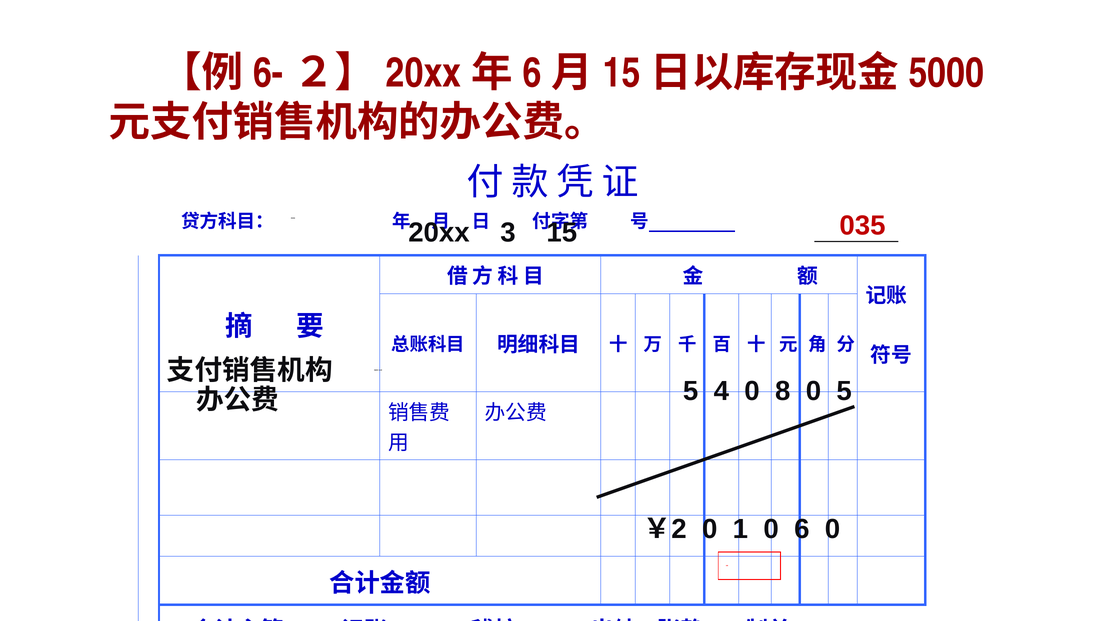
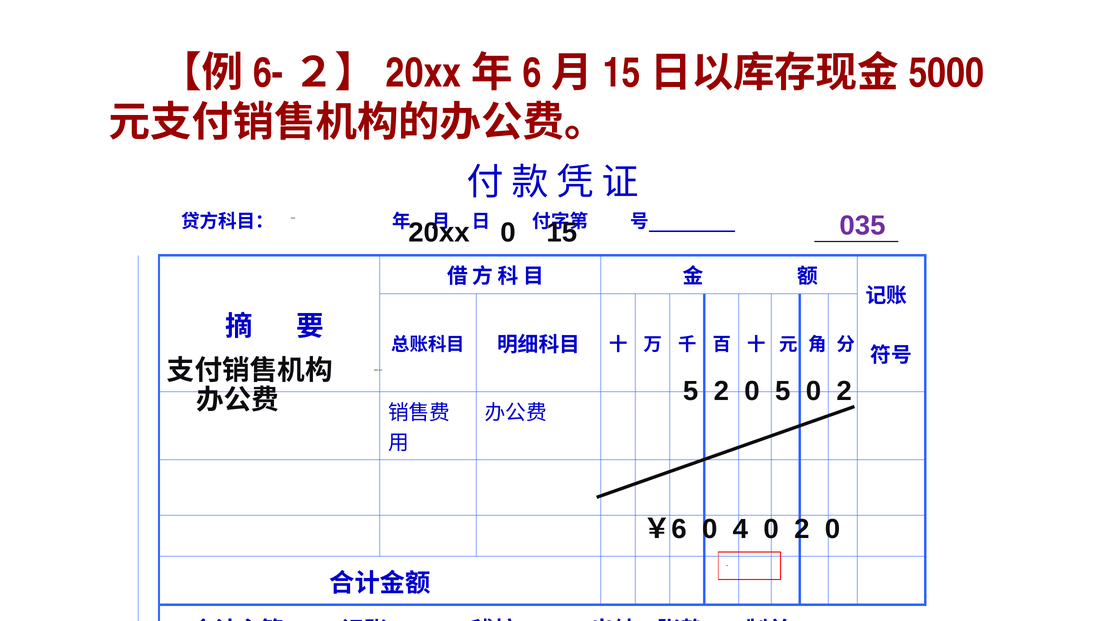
3: 3 -> 0 (508, 233)
035 colour: red -> purple (863, 226)
5 4: 4 -> 2 (721, 392)
0 8: 8 -> 5 (783, 392)
5: 5 -> 2 (844, 392)
2: 2 -> 6 (679, 530)
1: 1 -> 4 (740, 530)
6: 6 -> 2 (802, 530)
